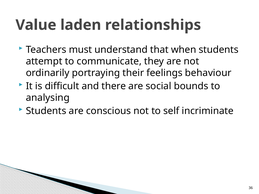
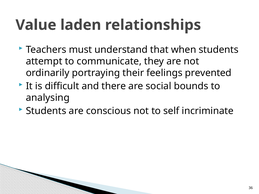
behaviour: behaviour -> prevented (208, 73)
